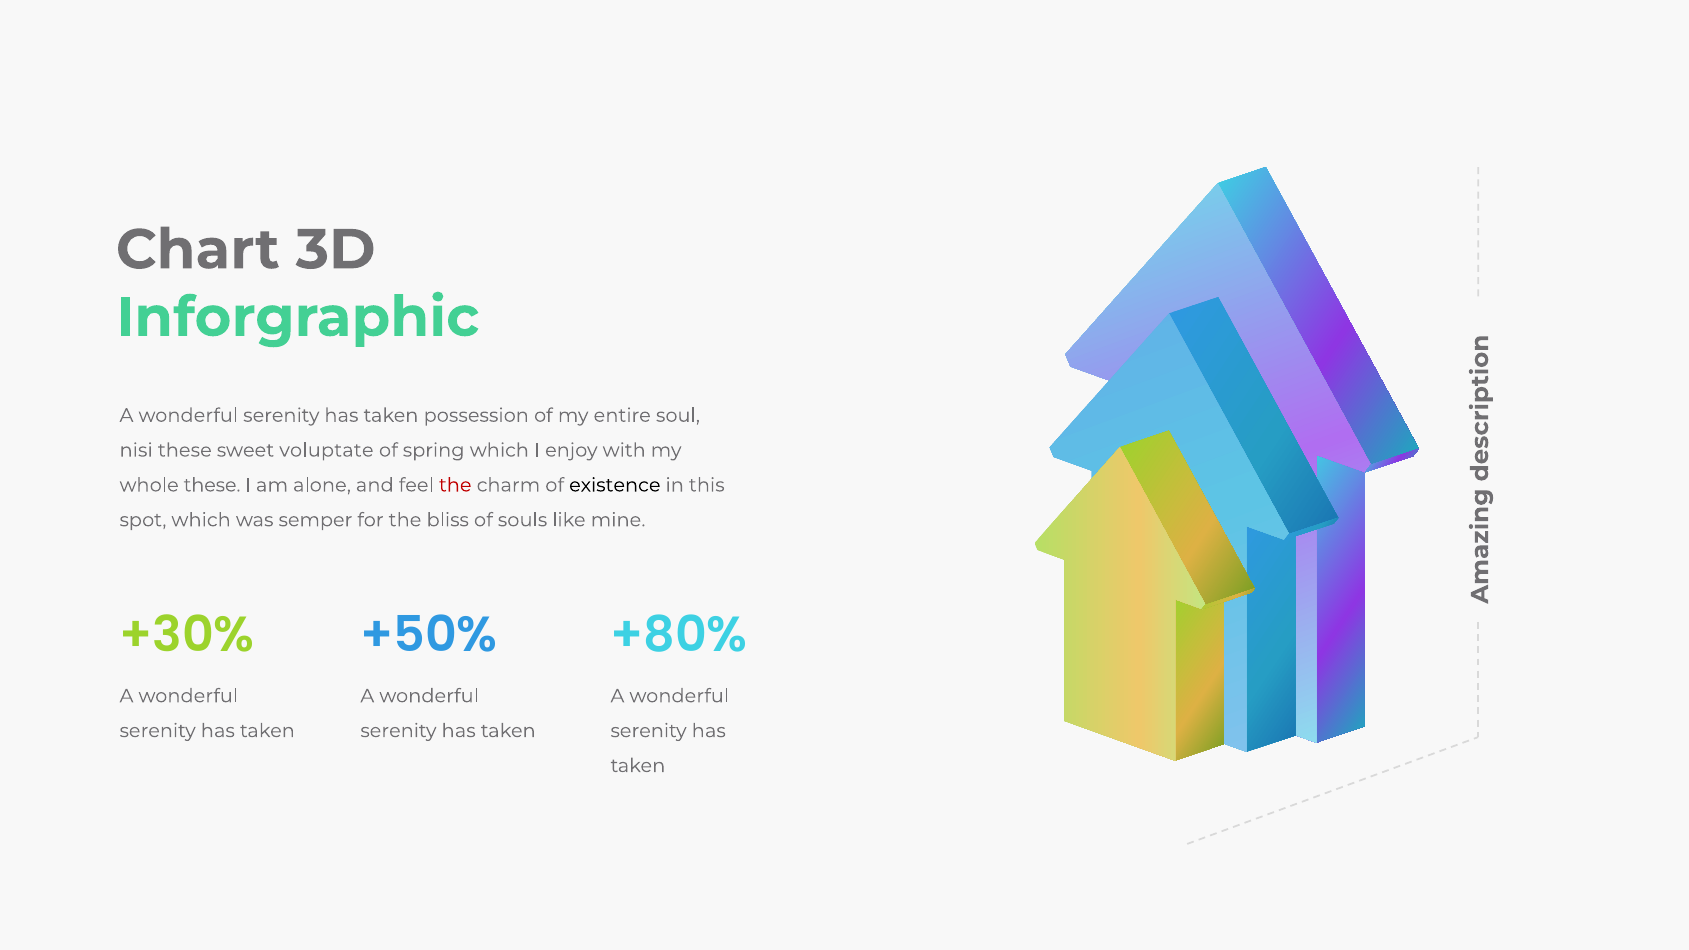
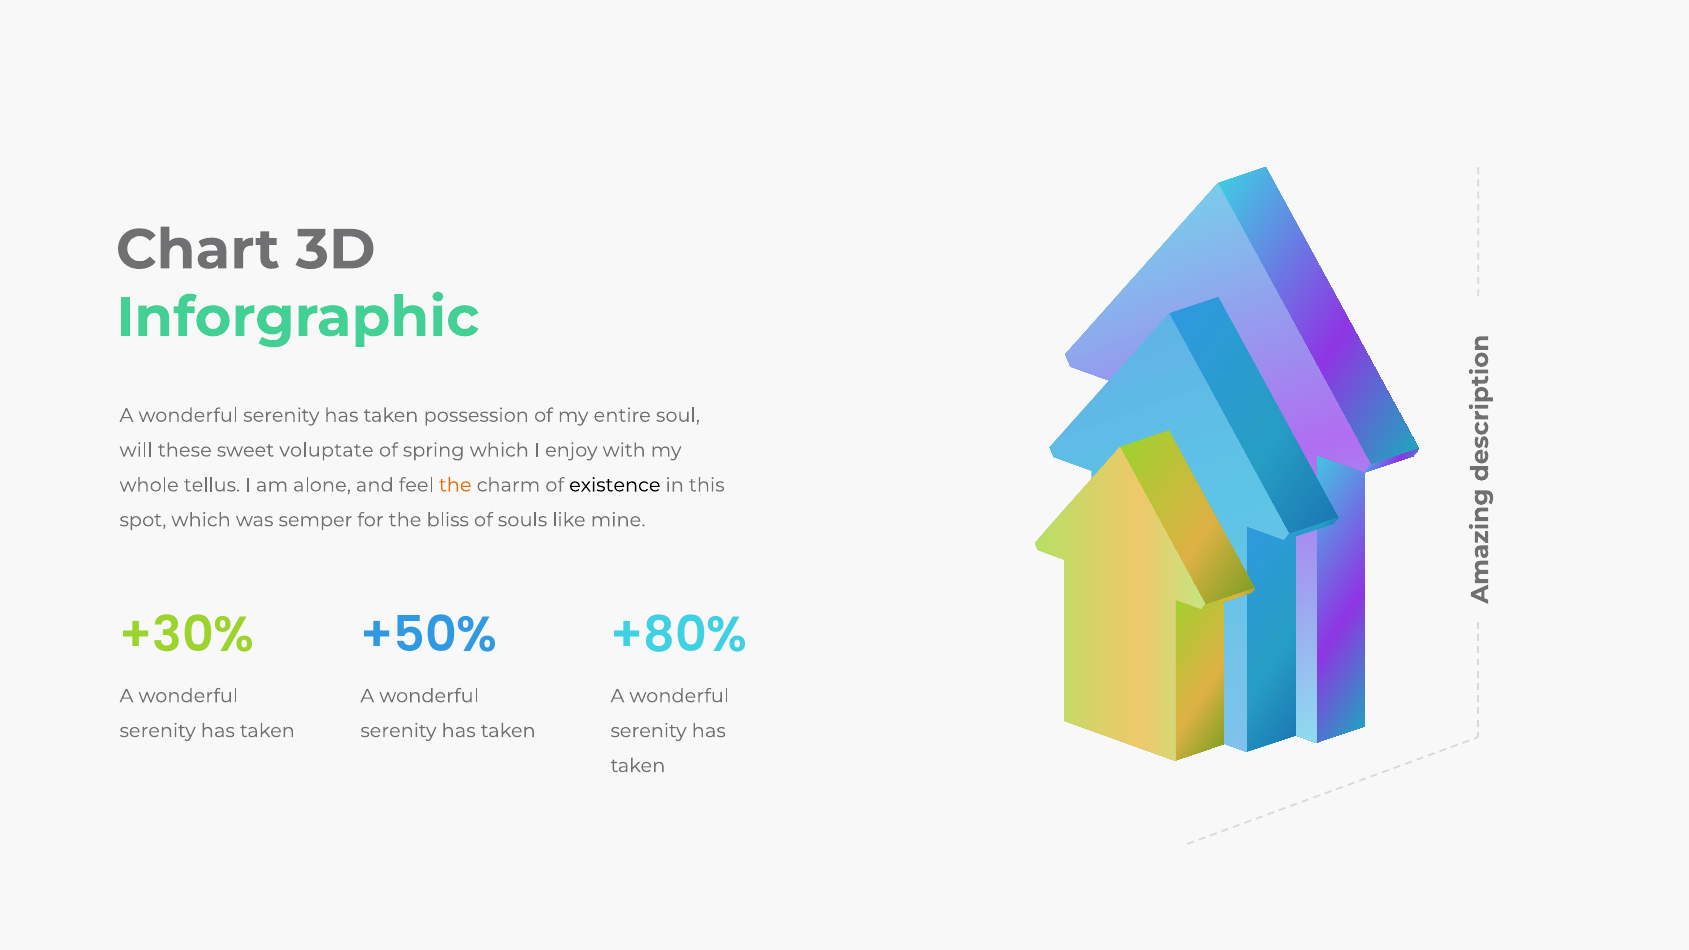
nisi: nisi -> will (136, 450)
whole these: these -> tellus (212, 485)
the colour: red -> orange (455, 485)
